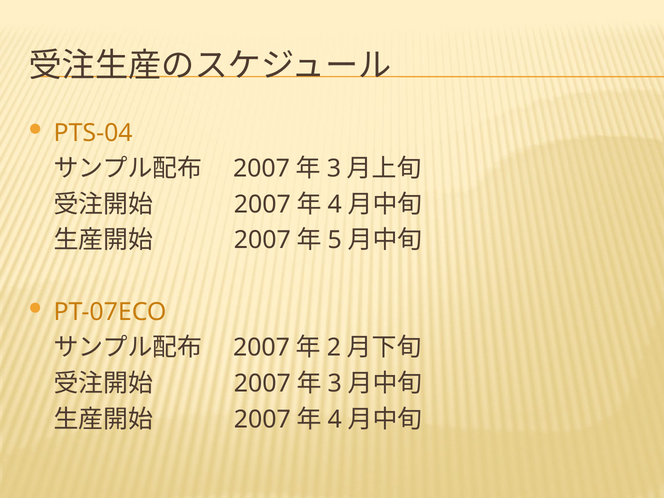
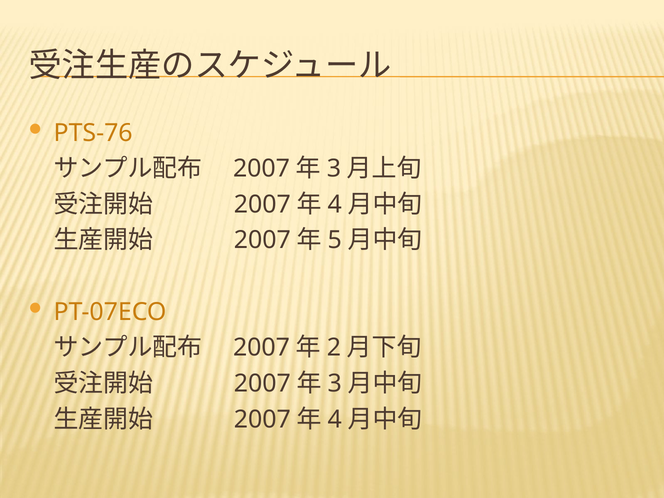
PTS-04: PTS-04 -> PTS-76 (93, 133)
